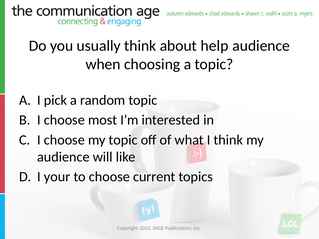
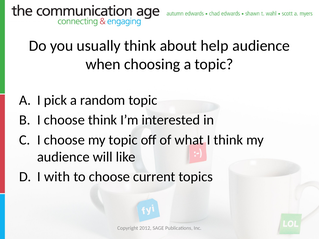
choose most: most -> think (103, 120)
your: your -> with (57, 177)
